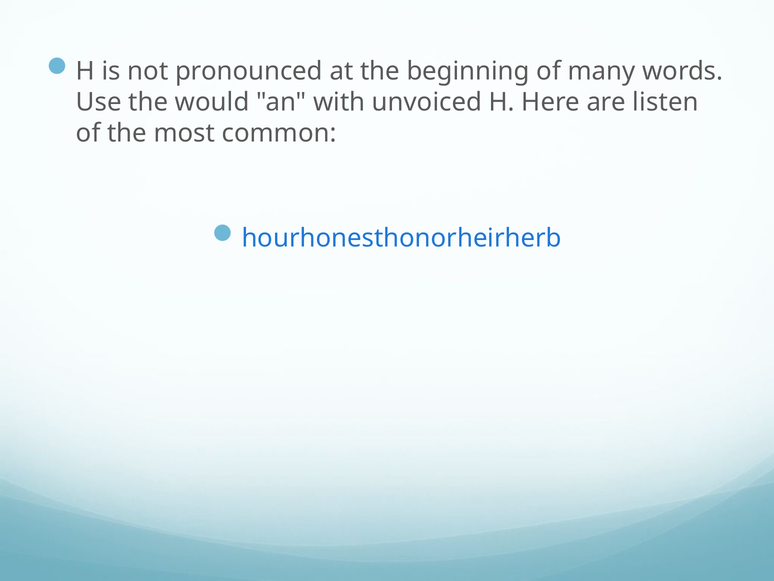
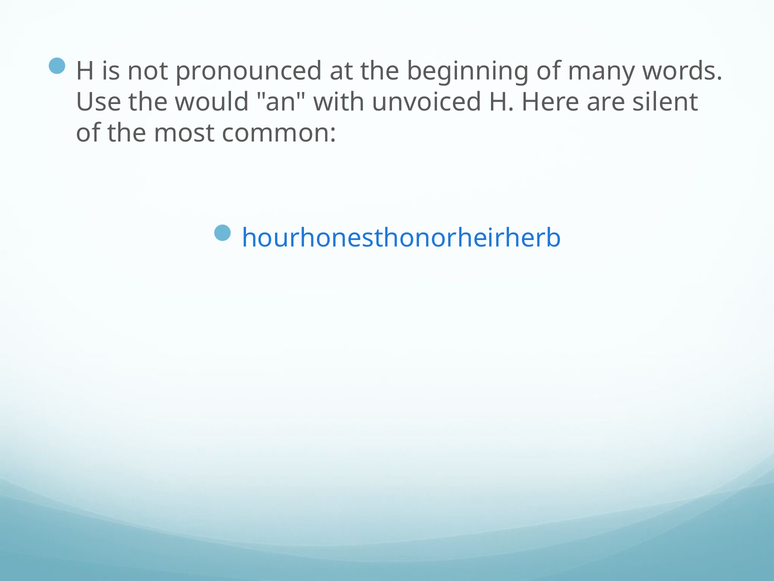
listen: listen -> silent (666, 102)
